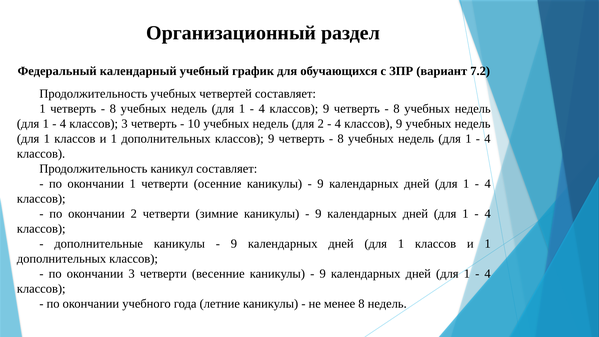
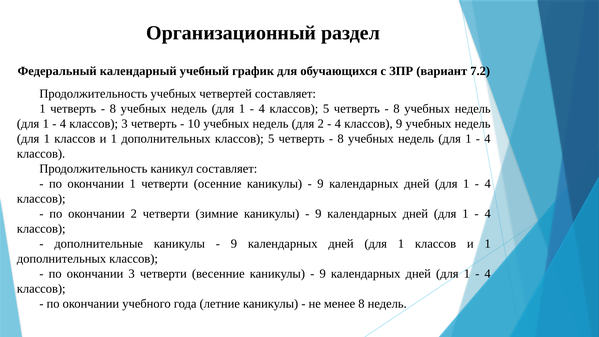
9: 9 -> 5 (326, 109)
дополнительных классов 9: 9 -> 5 (271, 139)
